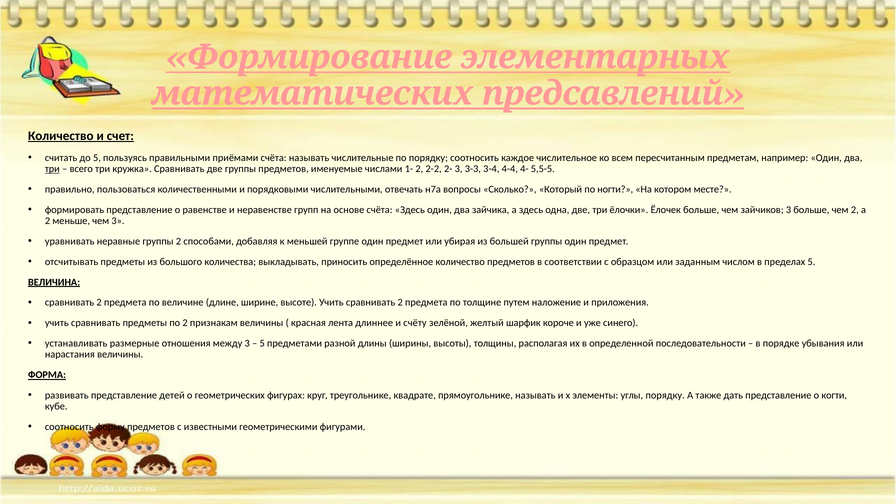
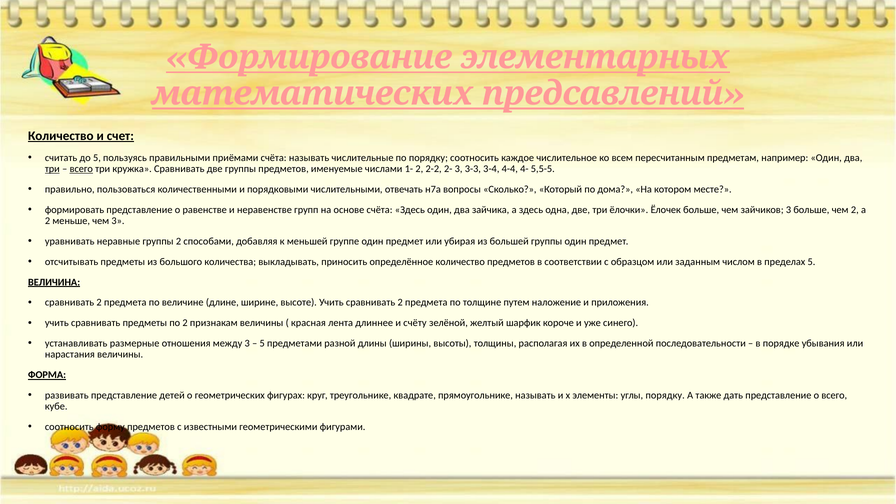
всего underline: none -> present (81, 169)
ногти: ногти -> дома (615, 189)
о когти: когти -> всего (834, 395)
